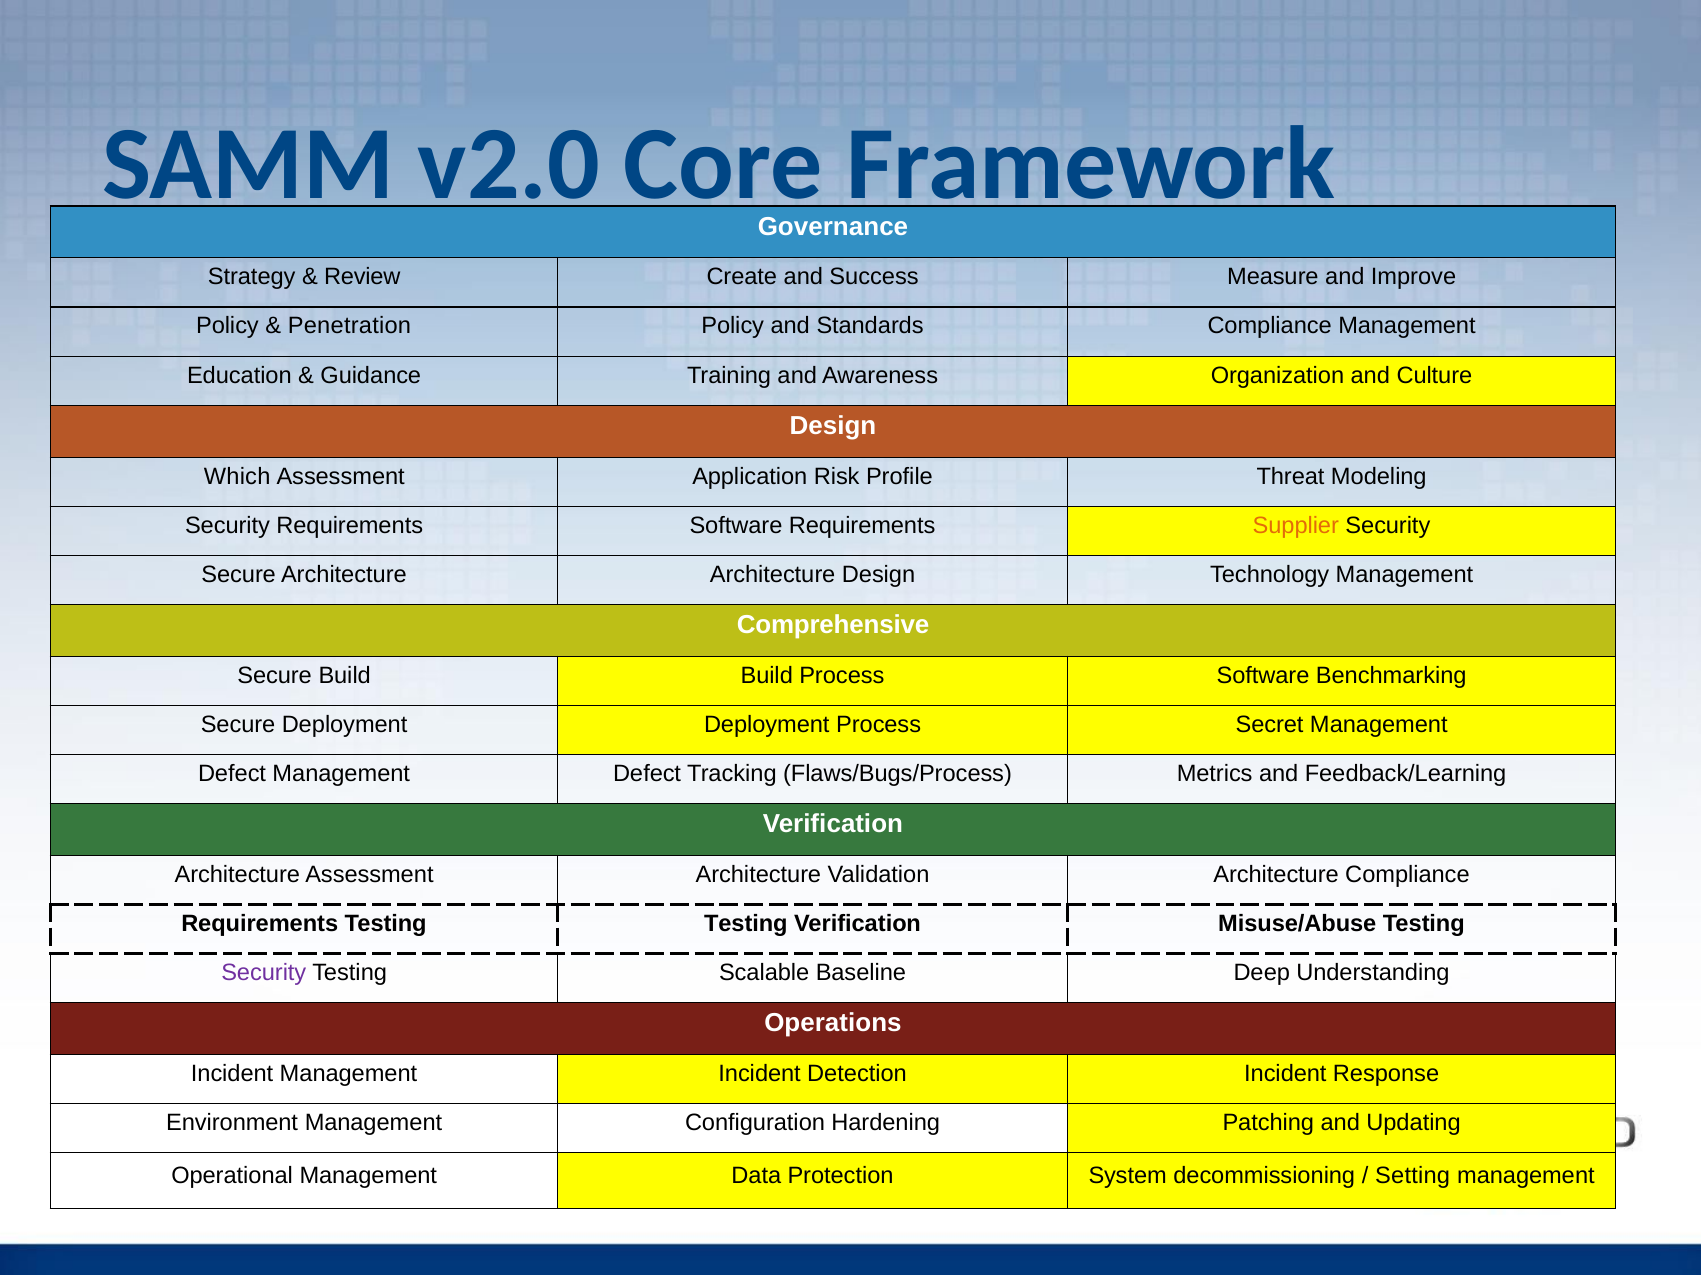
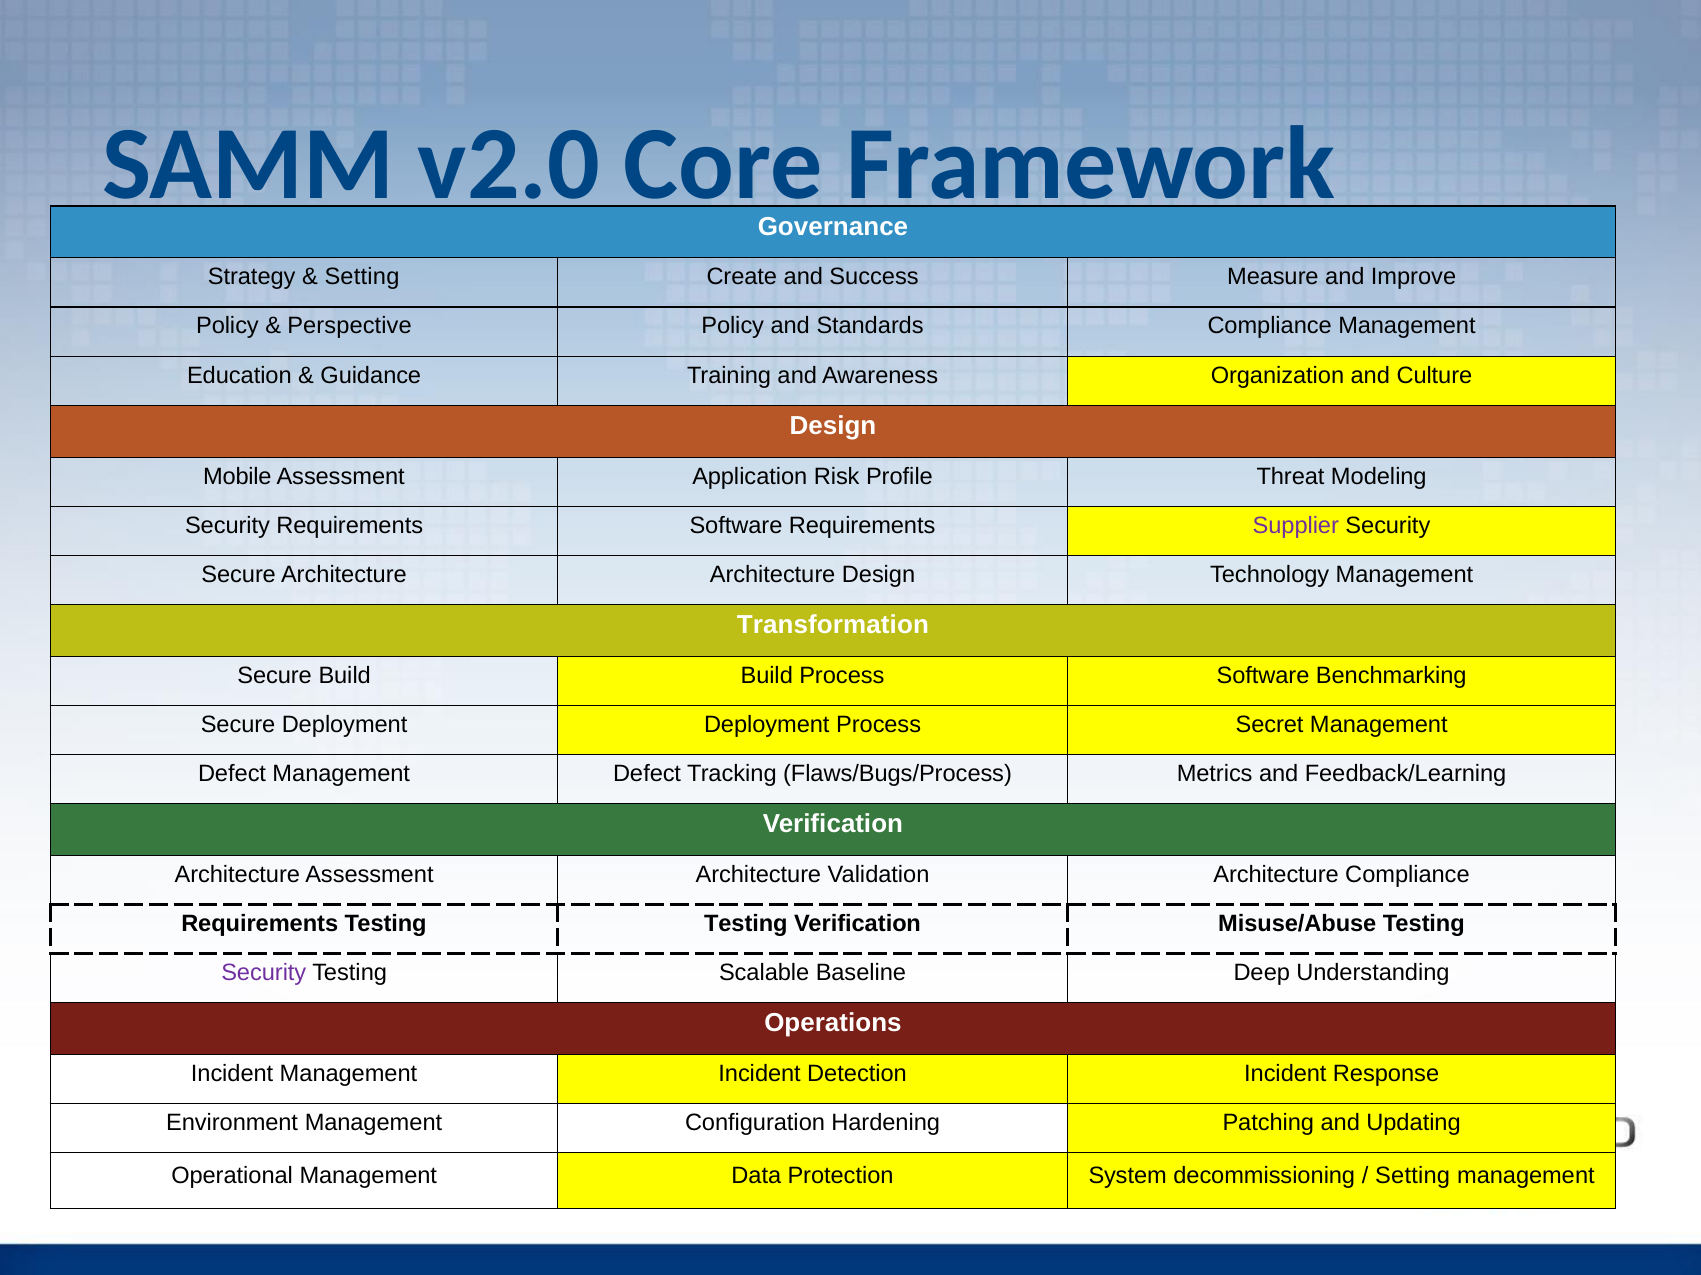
Review: Review -> Setting (362, 277)
Penetration: Penetration -> Perspective (350, 326)
Which: Which -> Mobile (237, 477)
Supplier colour: orange -> purple (1296, 526)
Comprehensive: Comprehensive -> Transformation (833, 626)
